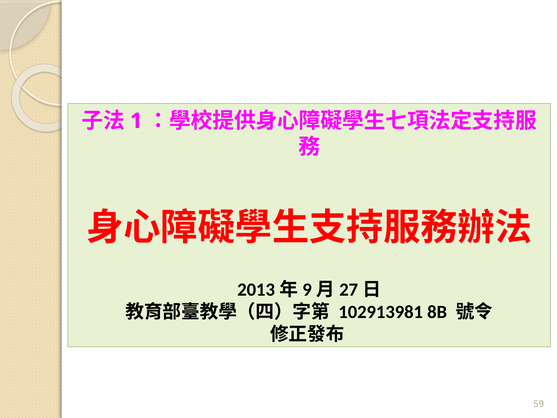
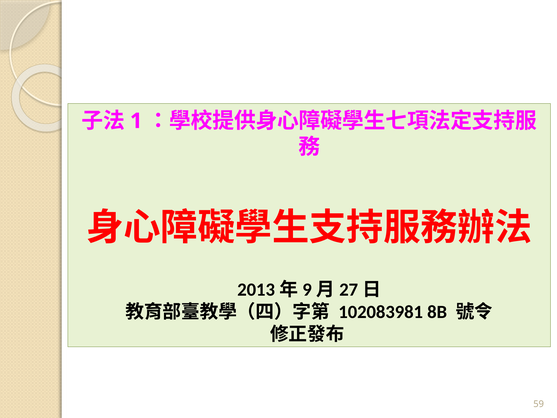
102913981: 102913981 -> 102083981 (381, 312)
